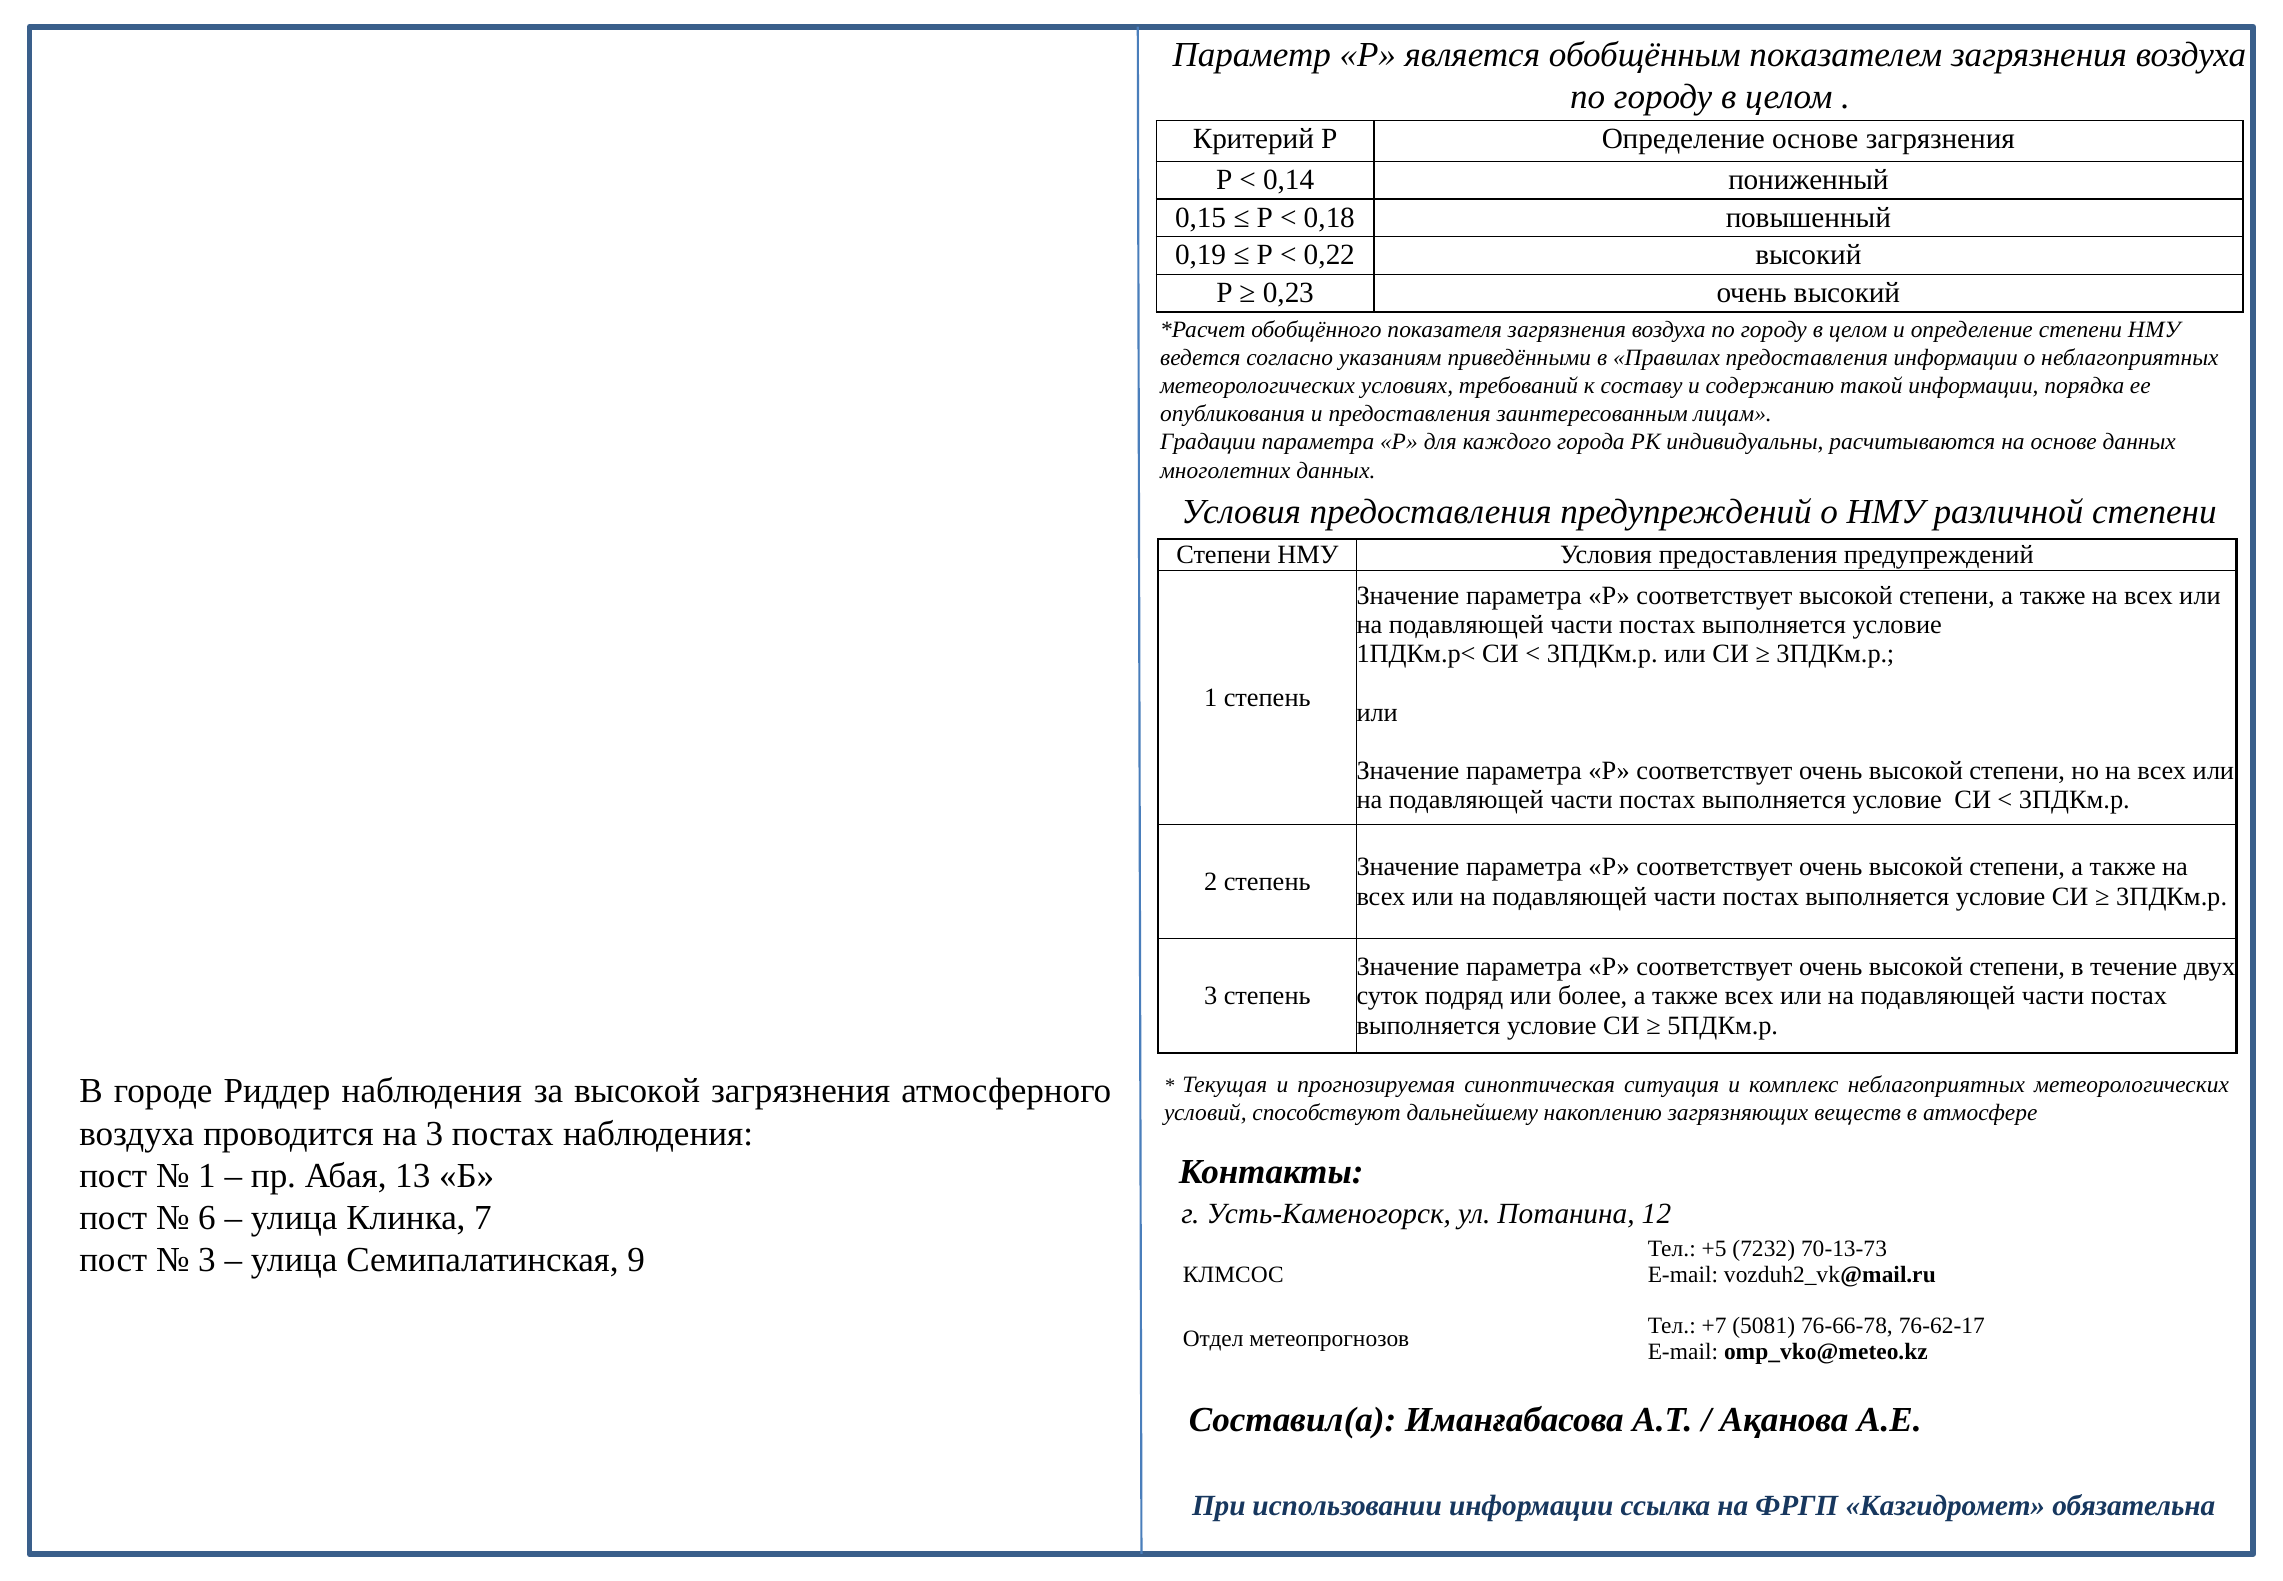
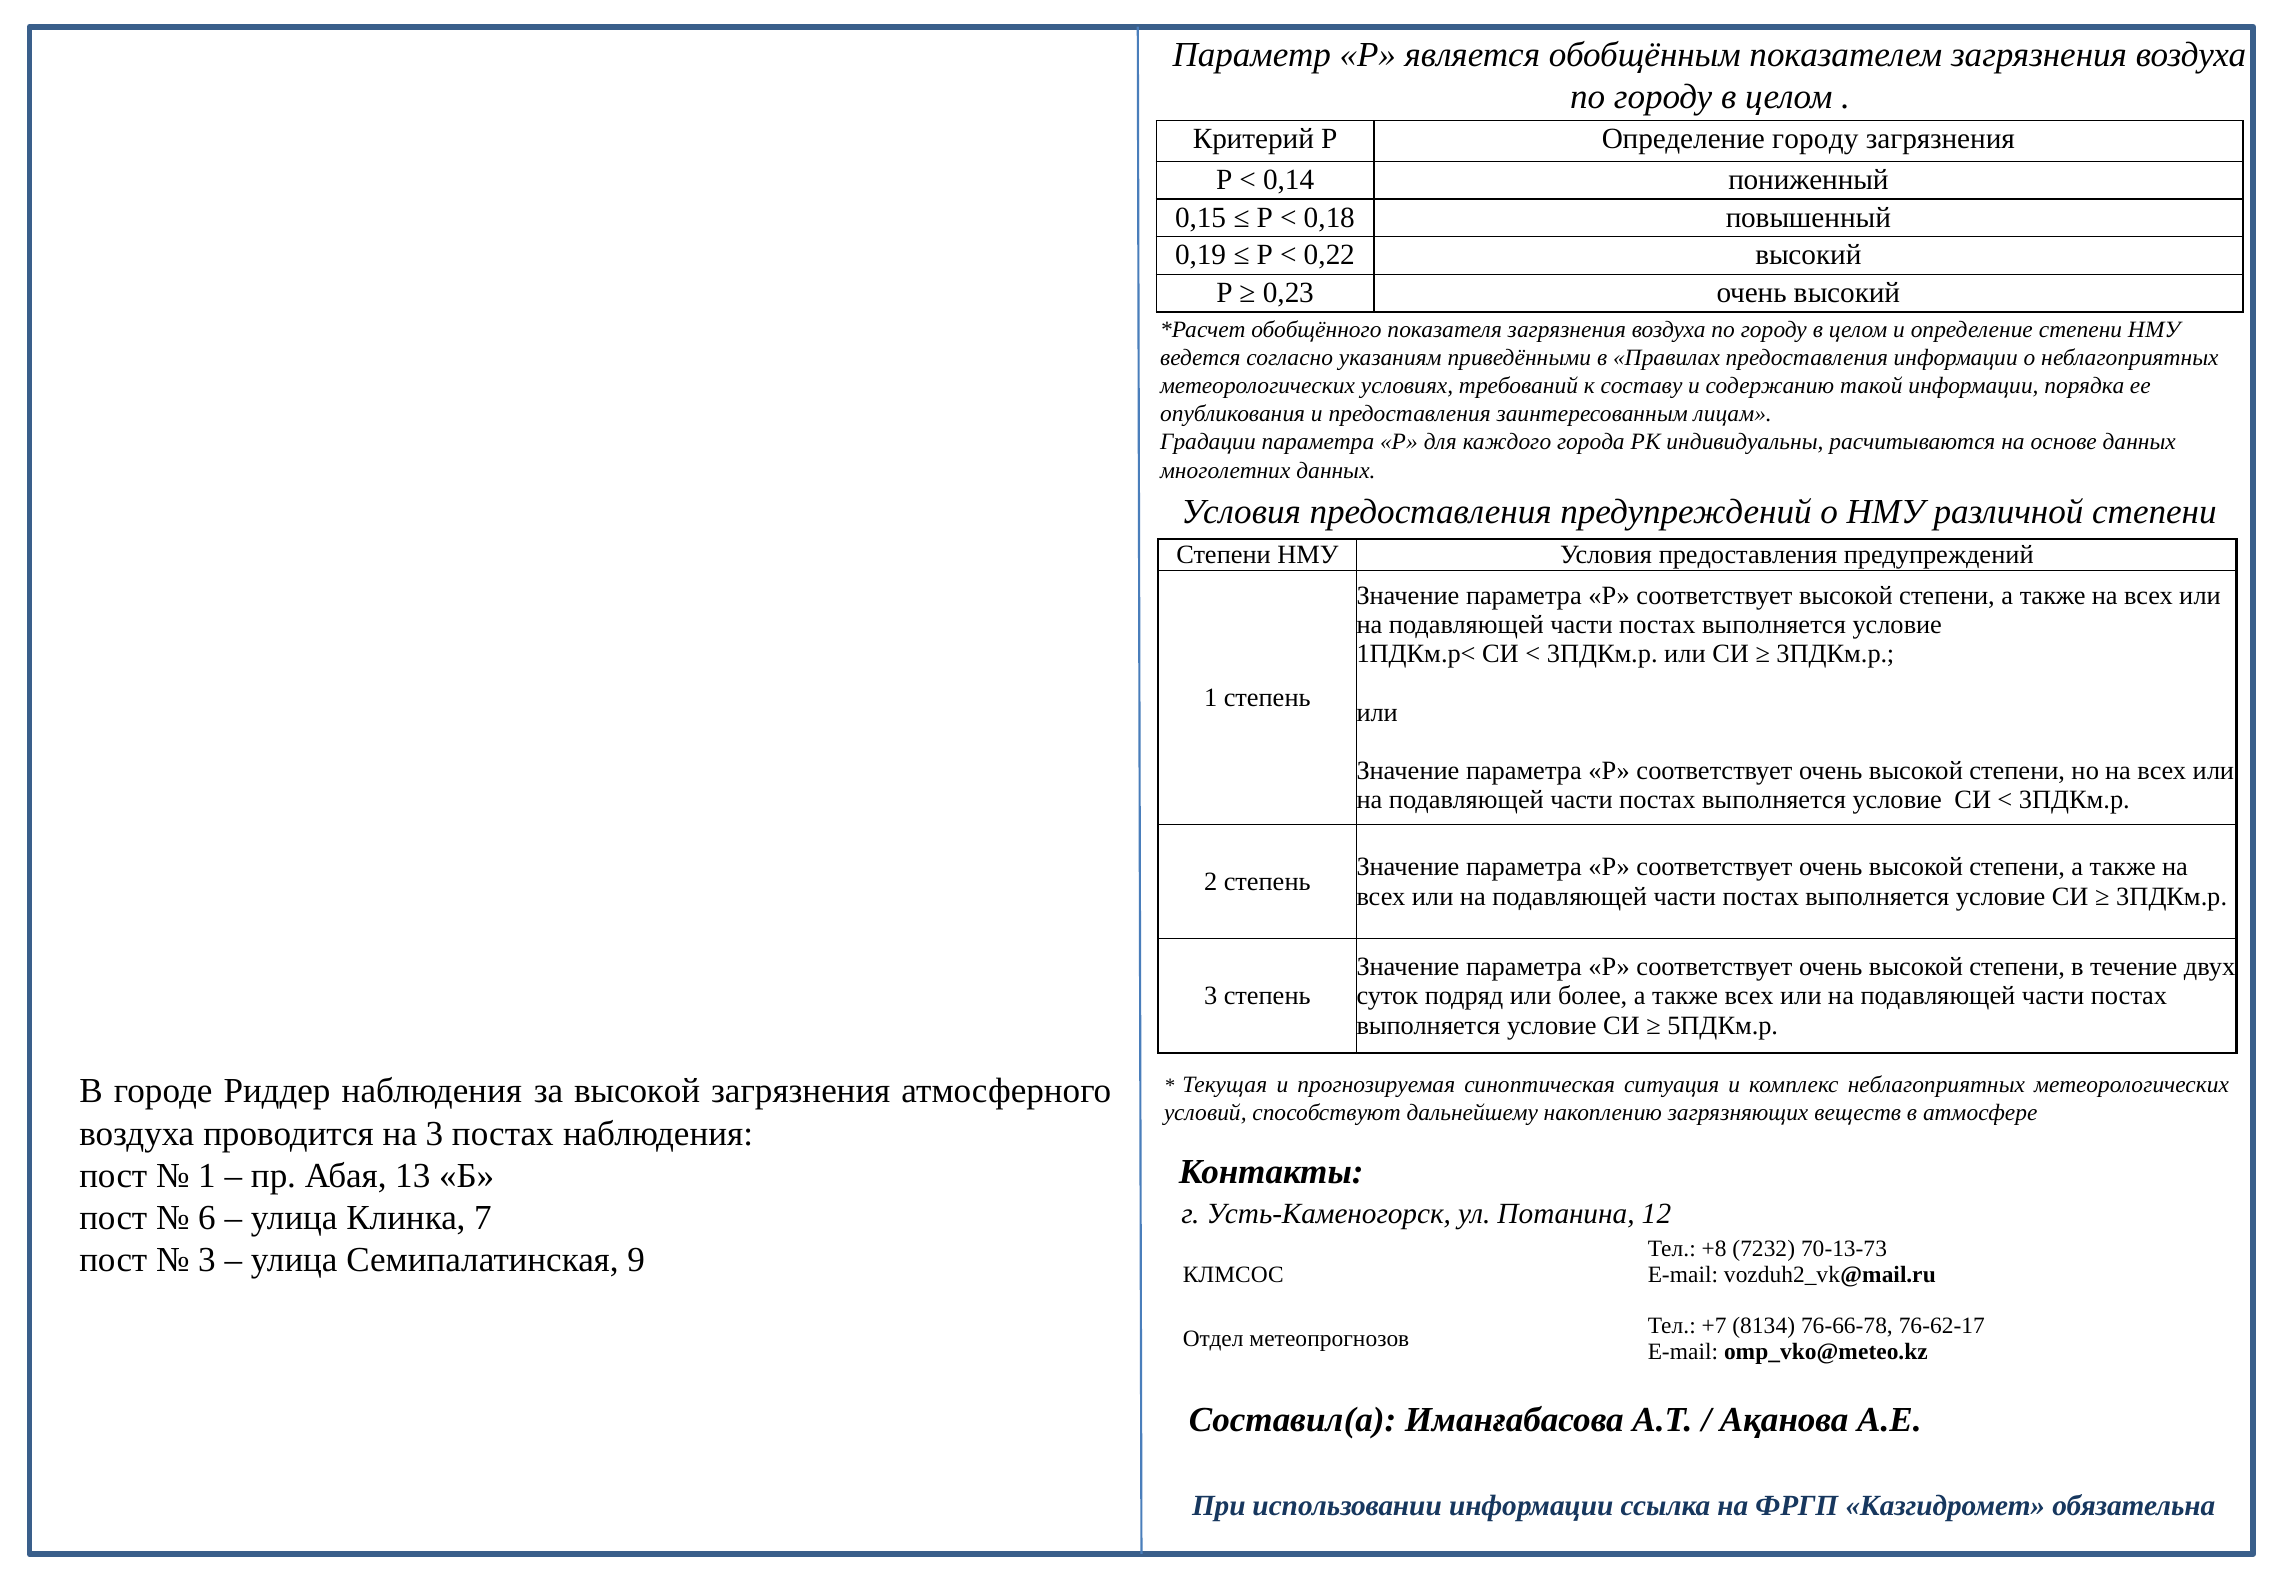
Определение основе: основе -> городу (1815, 139)
+5: +5 -> +8 (1714, 1248)
5081: 5081 -> 8134 (1764, 1325)
